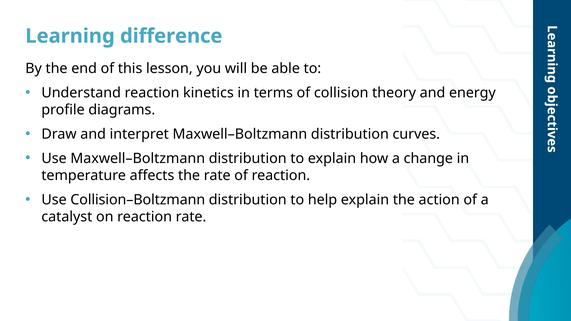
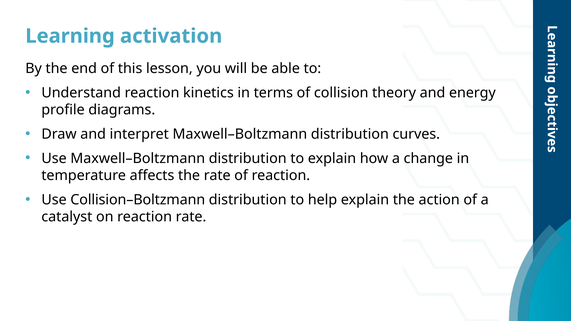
difference: difference -> activation (171, 36)
